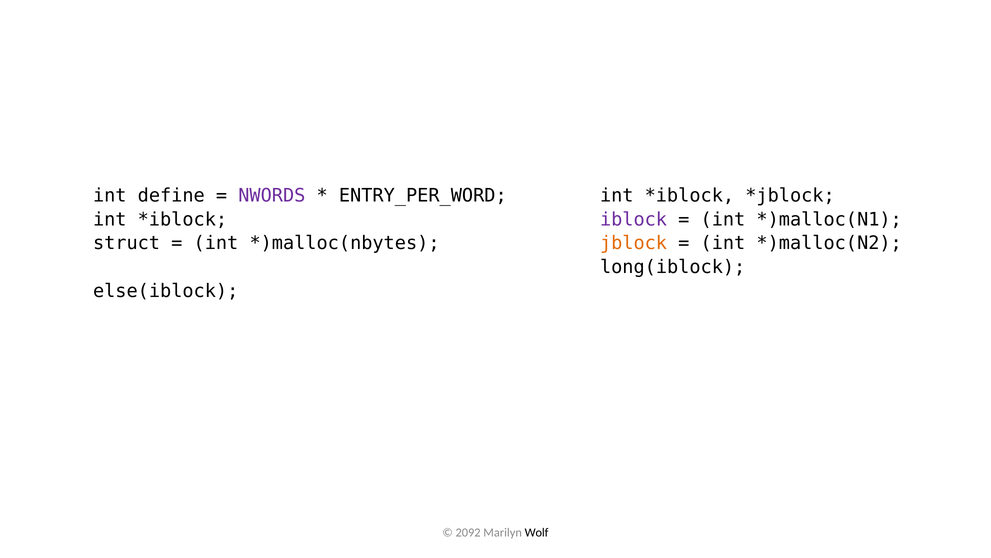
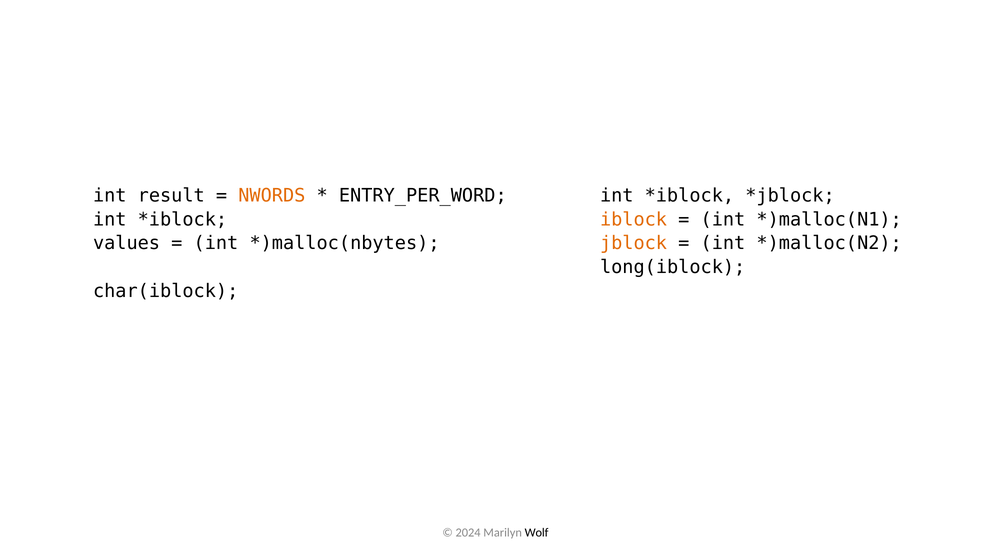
define: define -> result (171, 195)
NWORDS colour: purple -> orange (272, 195)
iblock colour: purple -> orange (634, 219)
struct: struct -> values (127, 243)
else(iblock: else(iblock -> char(iblock (166, 291)
2092: 2092 -> 2024 (468, 532)
